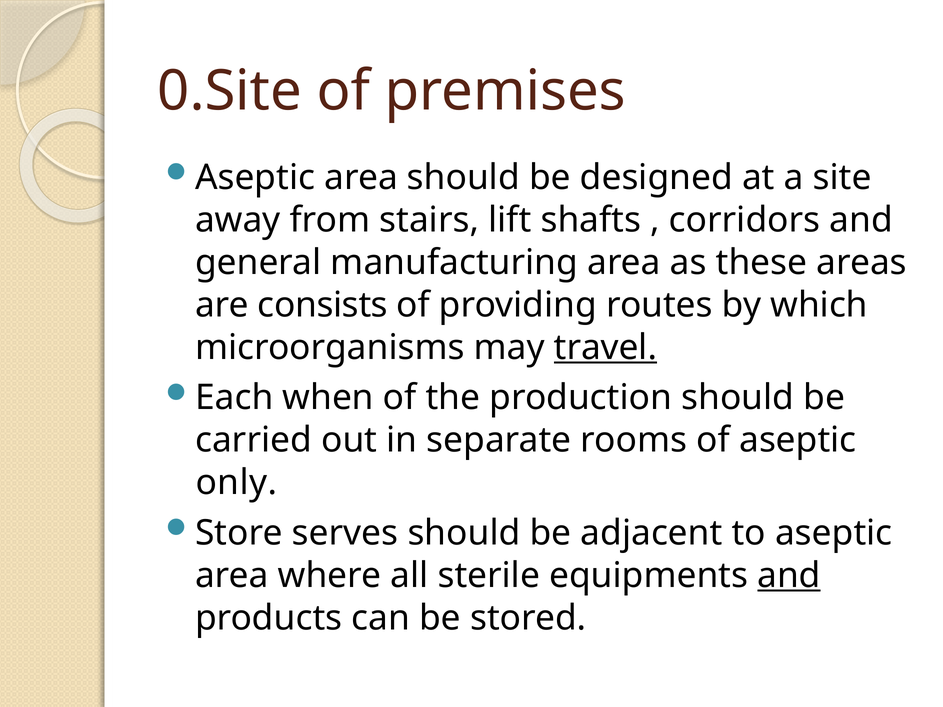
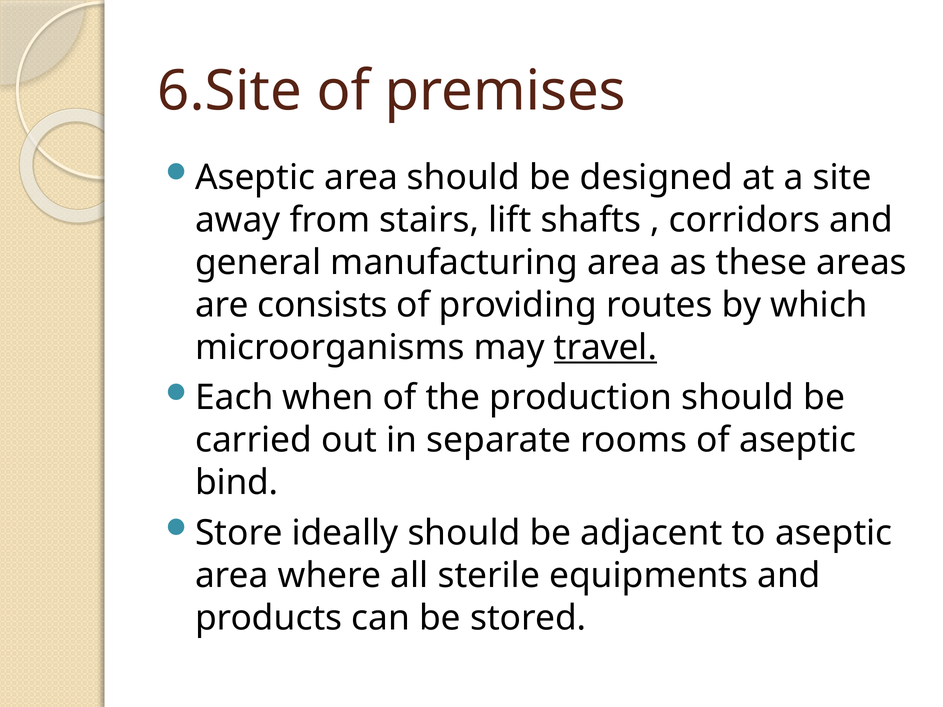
0.Site: 0.Site -> 6.Site (230, 91)
only: only -> bind (237, 483)
serves: serves -> ideally (345, 533)
and underline: present -> none (789, 576)
